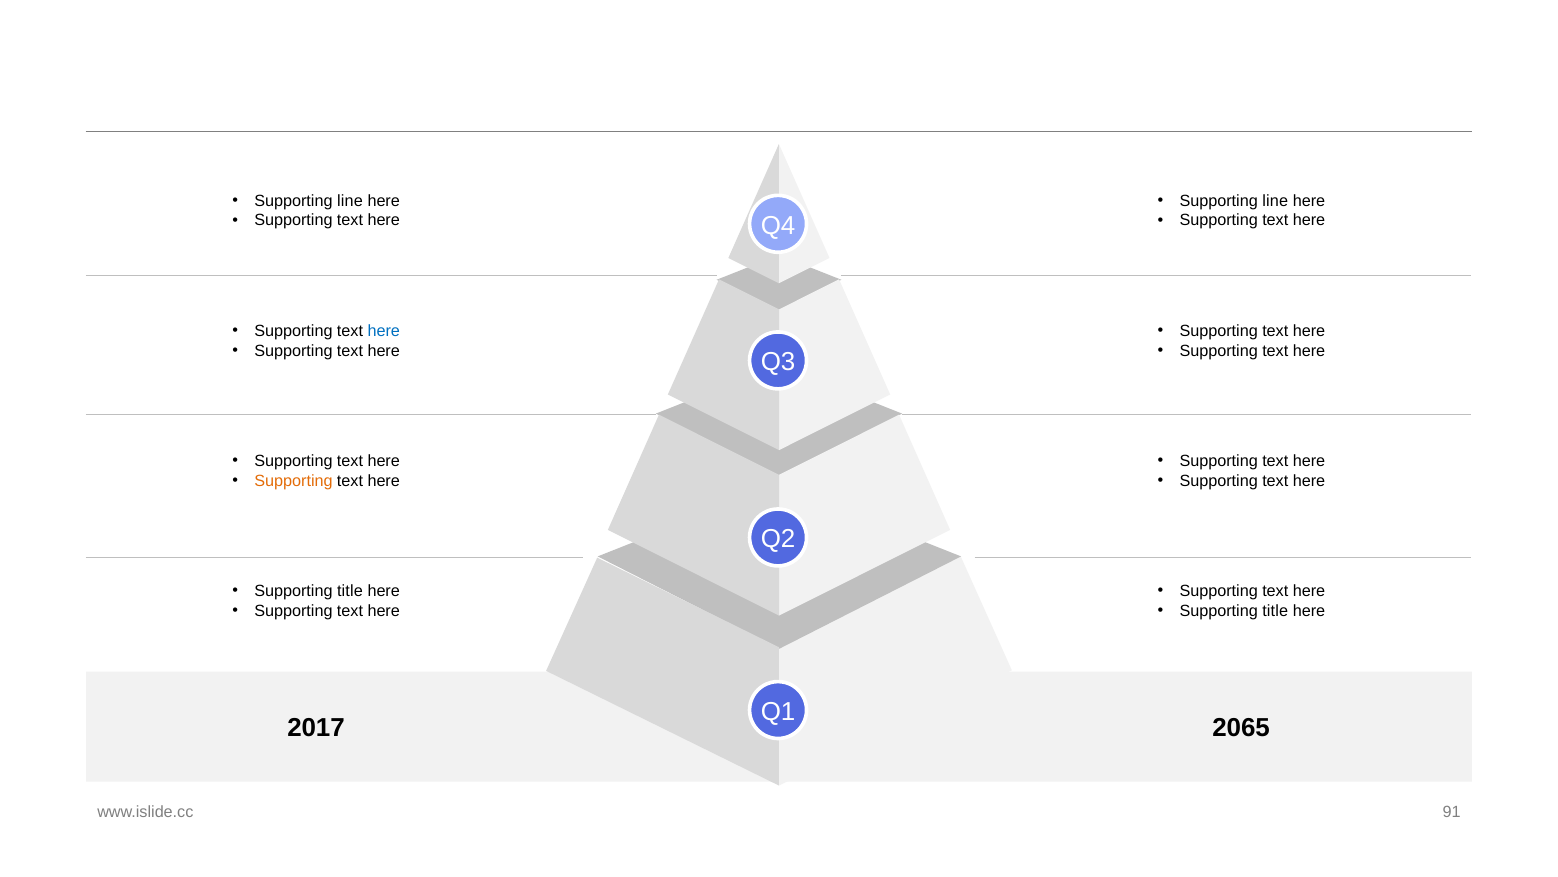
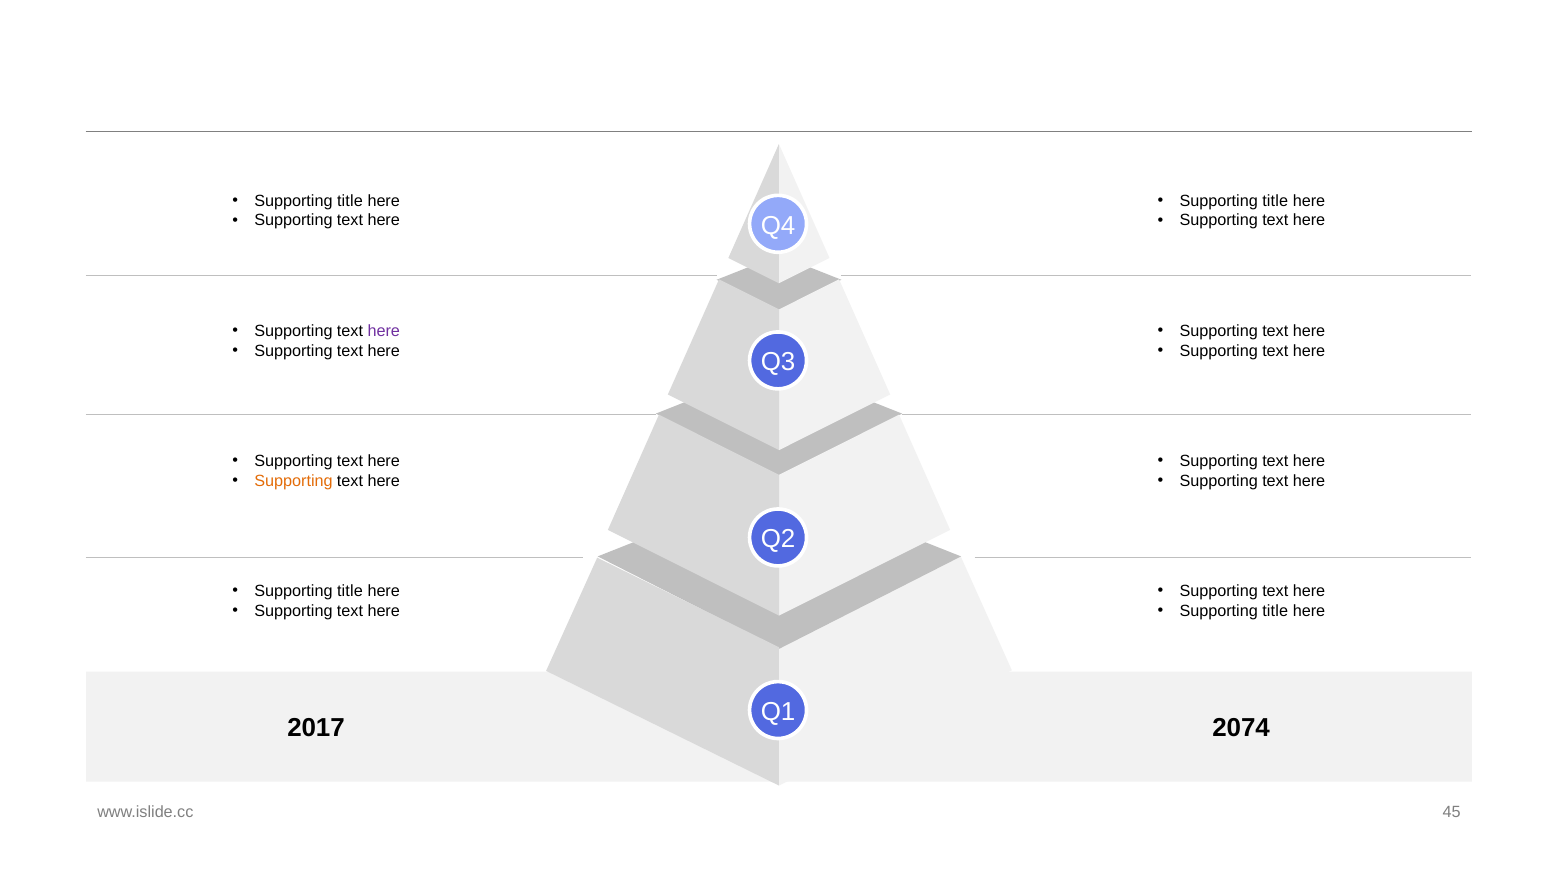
line: line -> title (350, 201)
line: line -> title (1275, 201)
here colour: blue -> purple (384, 331)
2065: 2065 -> 2074 (1241, 727)
91: 91 -> 45 (1452, 812)
